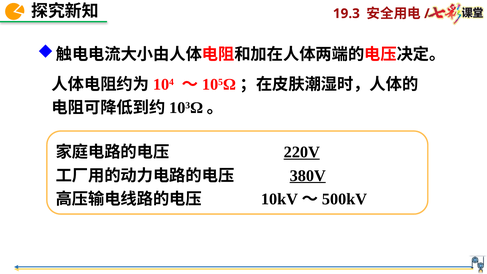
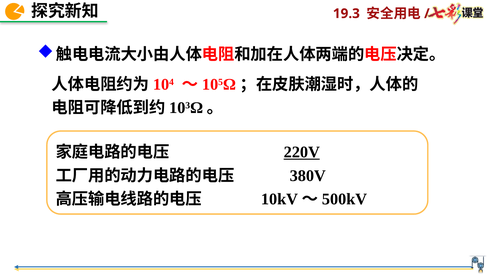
380V underline: present -> none (308, 176)
